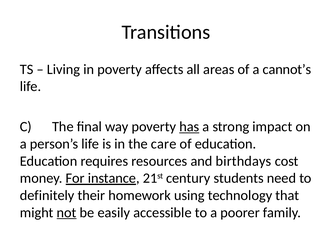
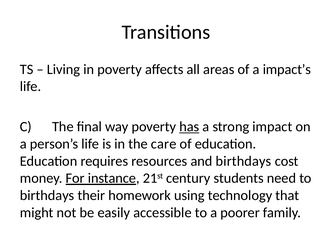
cannot’s: cannot’s -> impact’s (287, 69)
definitely: definitely -> birthdays (47, 195)
not underline: present -> none (67, 213)
